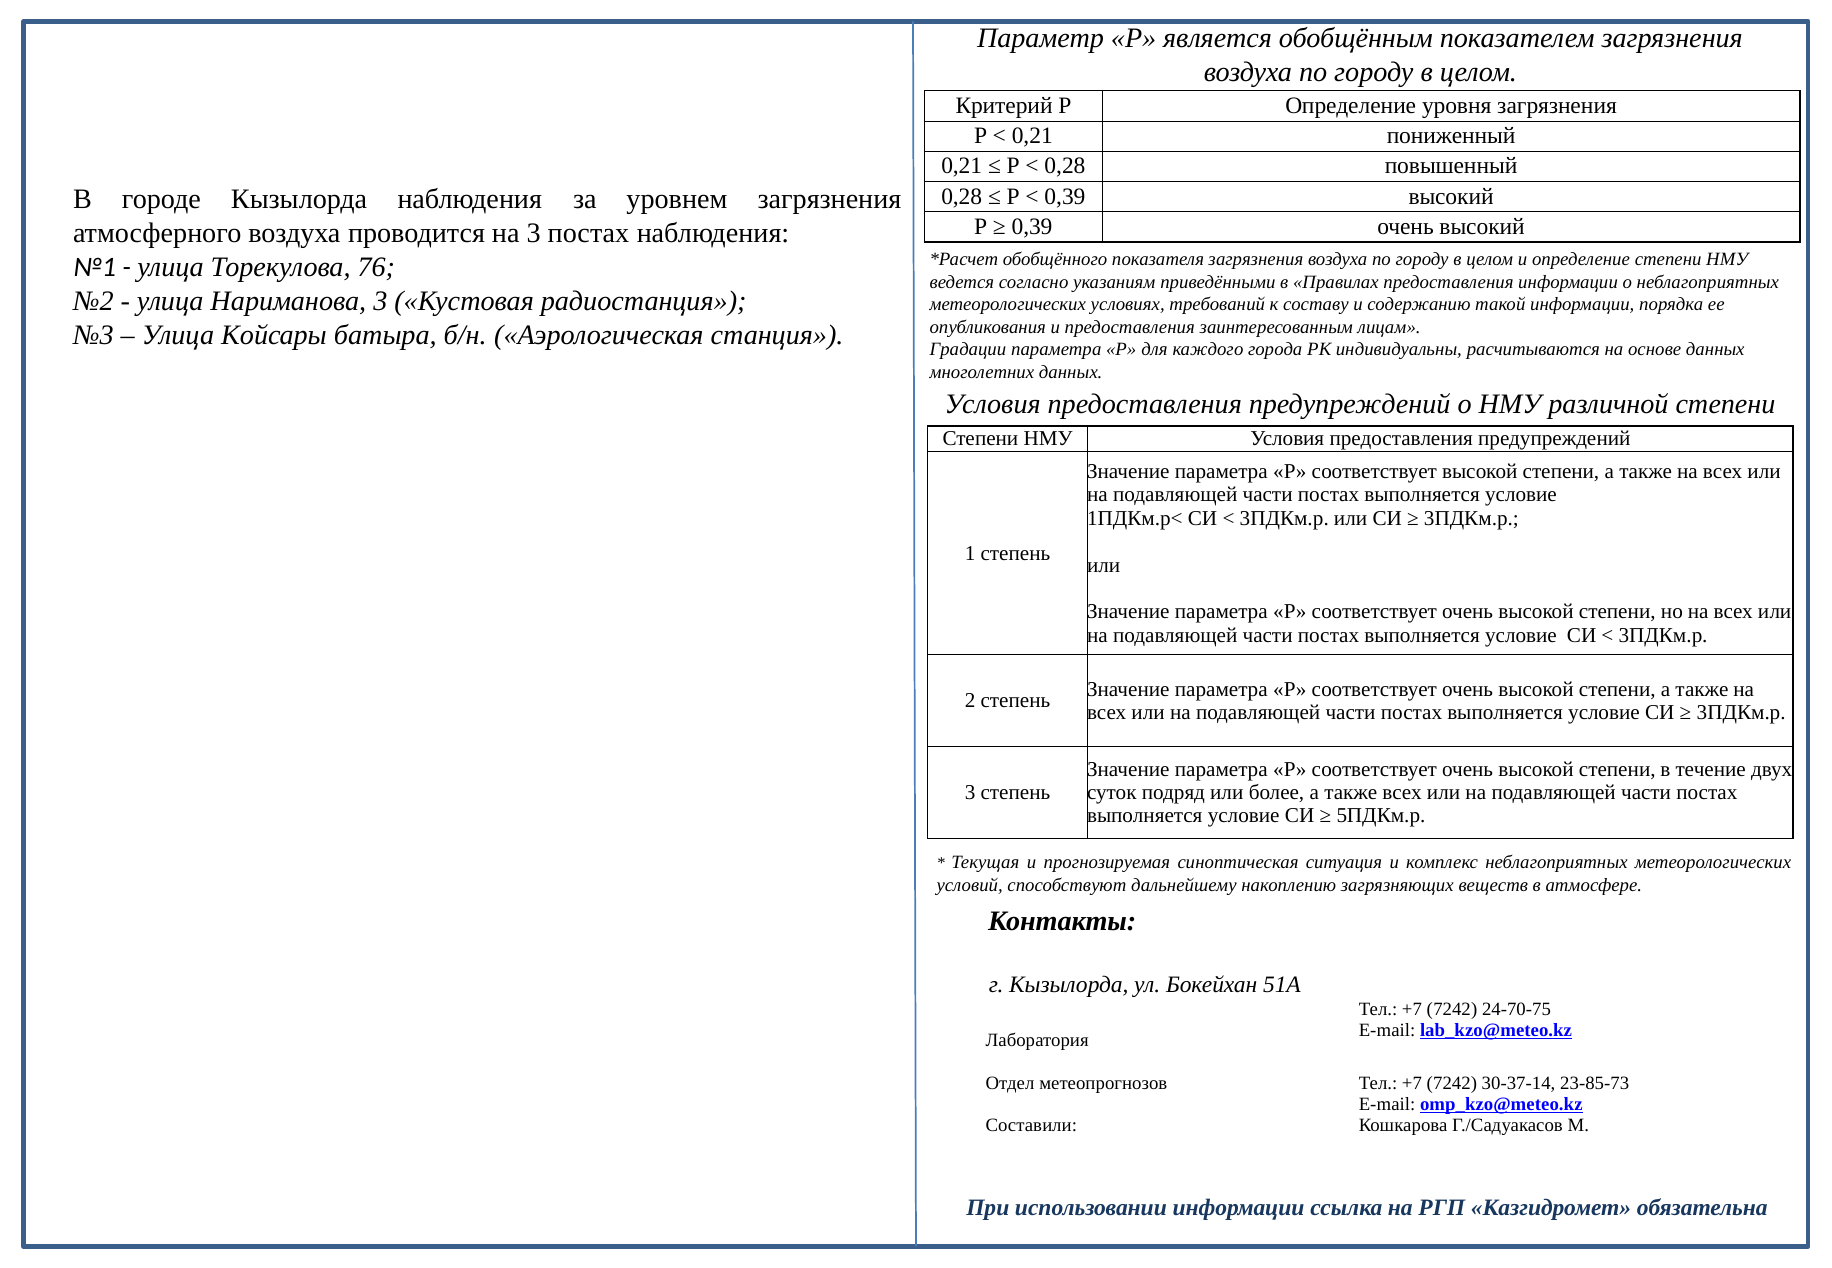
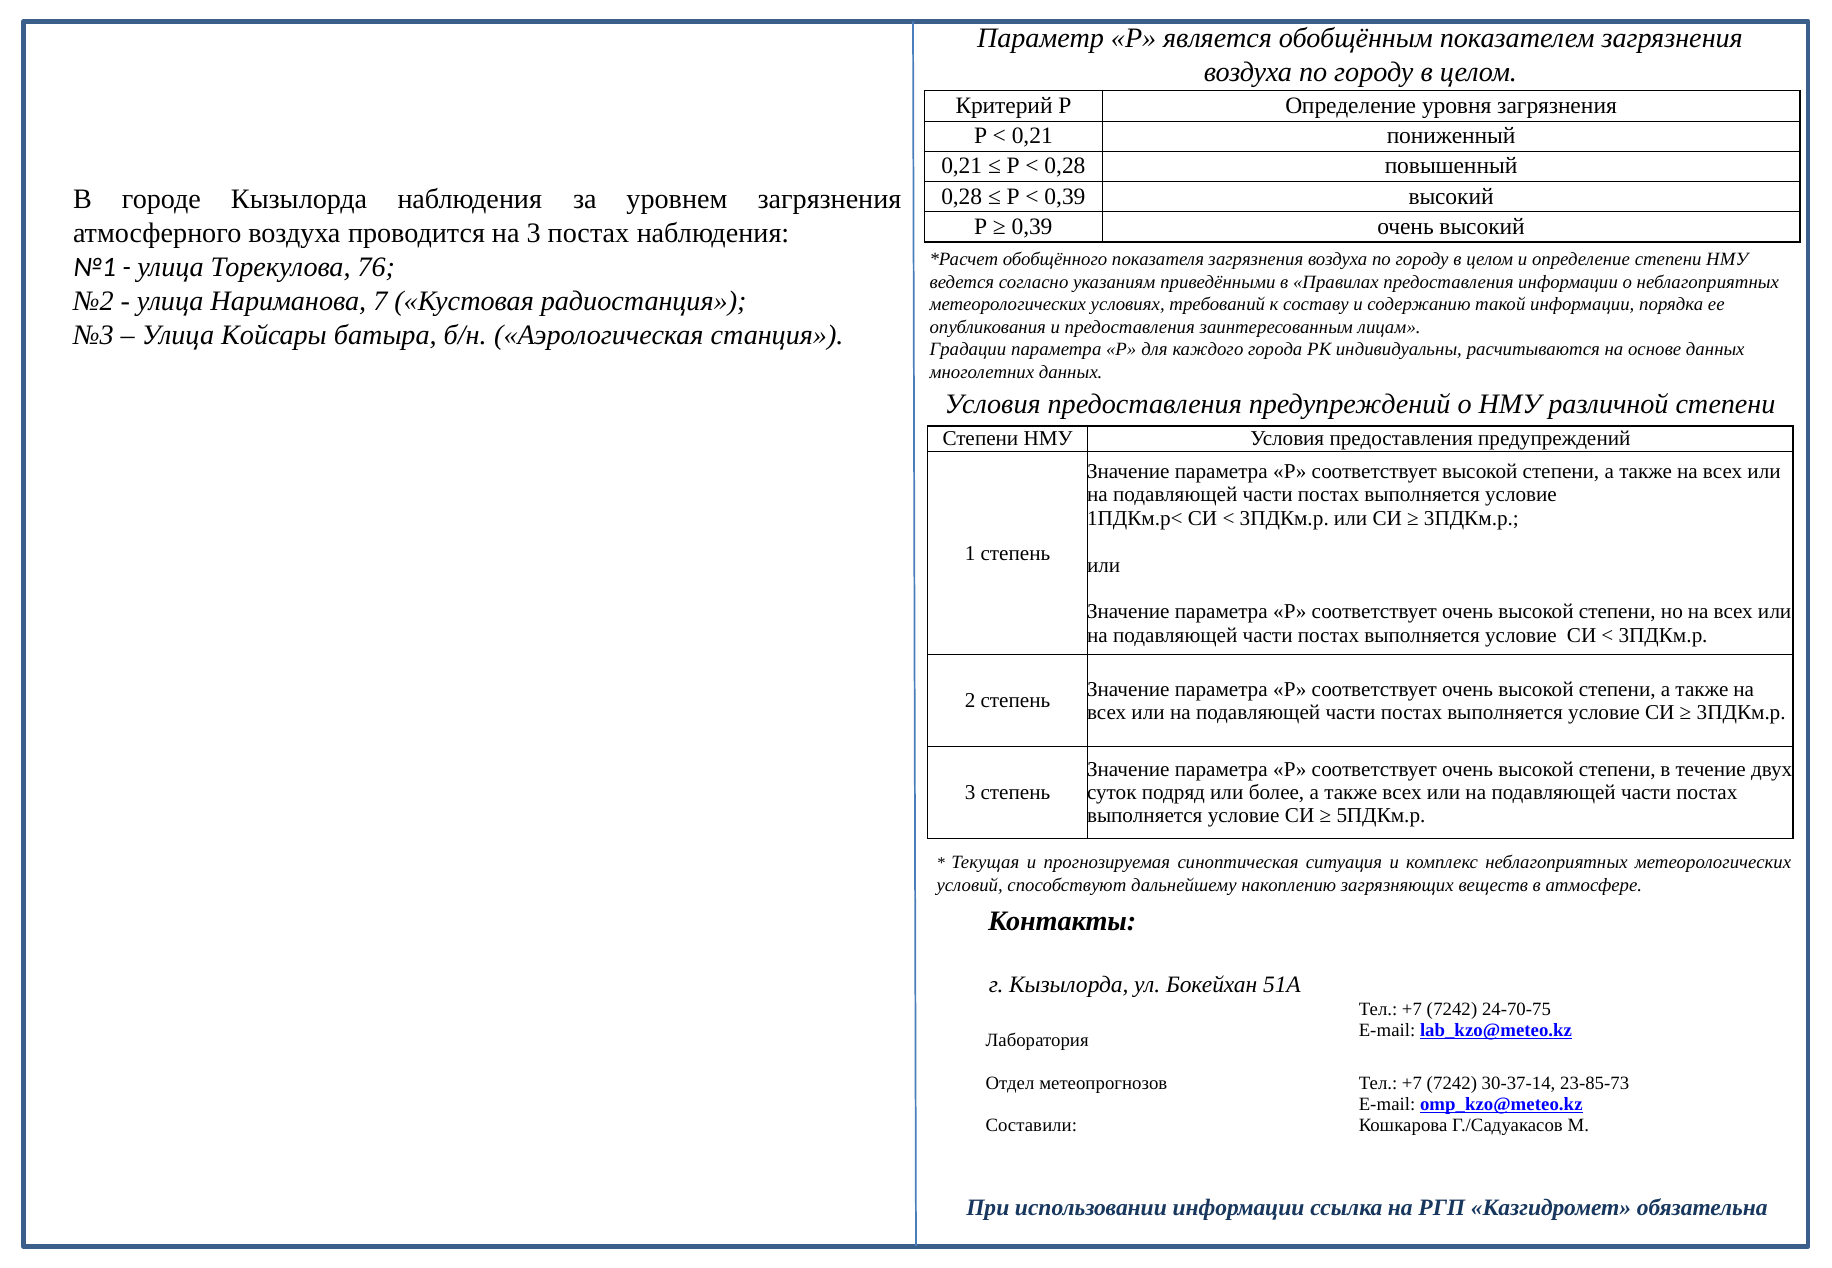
Нариманова 3: 3 -> 7 (380, 301)
